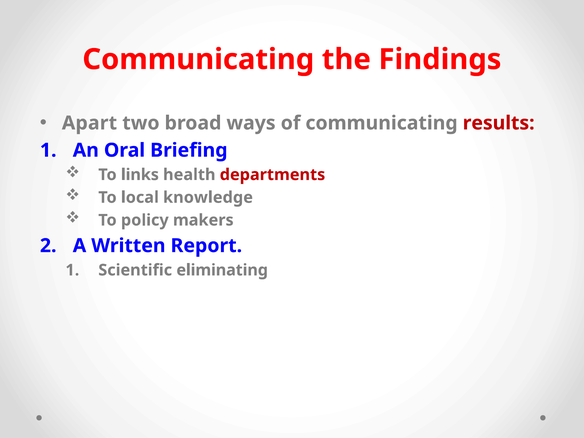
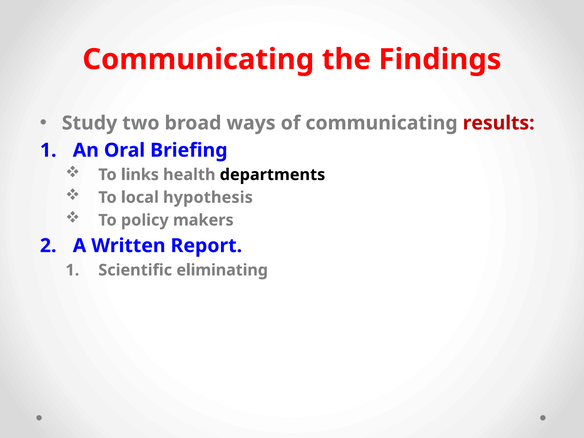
Apart: Apart -> Study (90, 123)
departments colour: red -> black (272, 175)
knowledge: knowledge -> hypothesis (208, 197)
